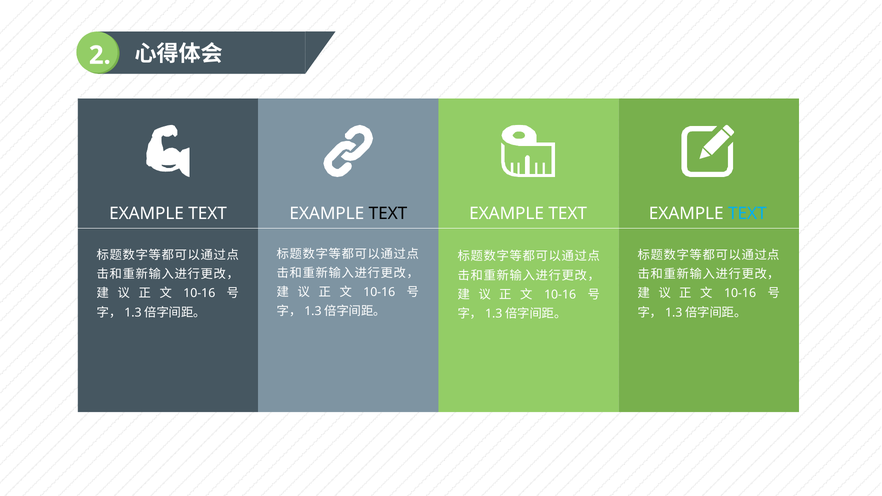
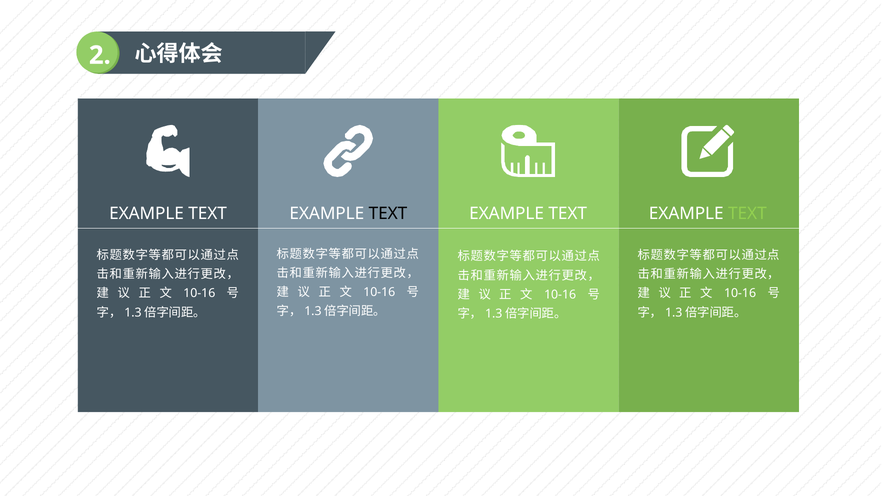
TEXT colour: light blue -> light green (747, 214)
